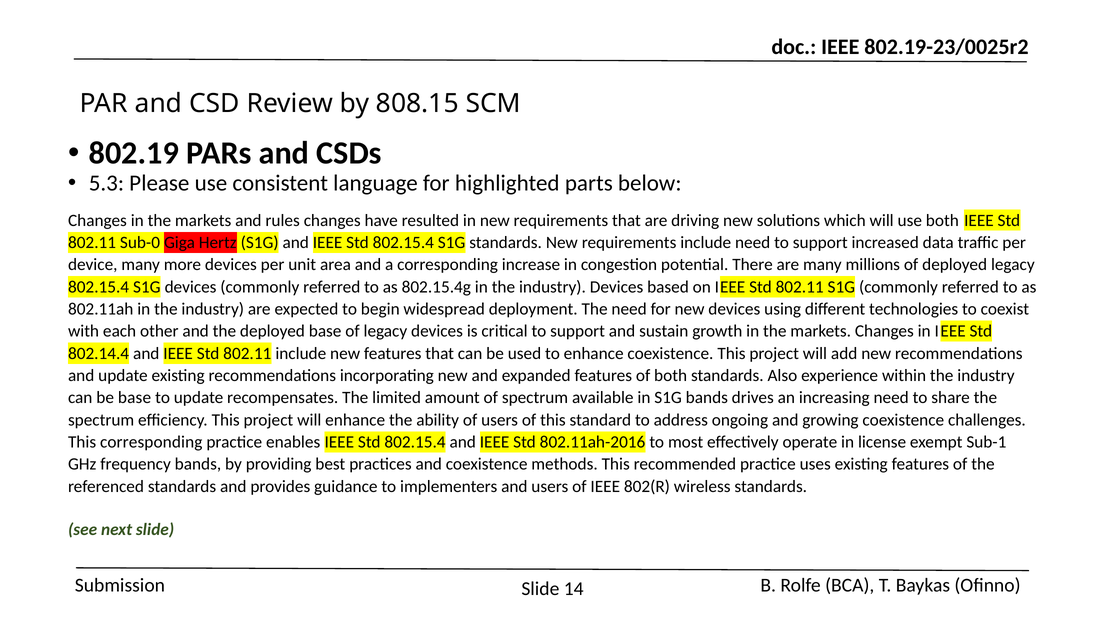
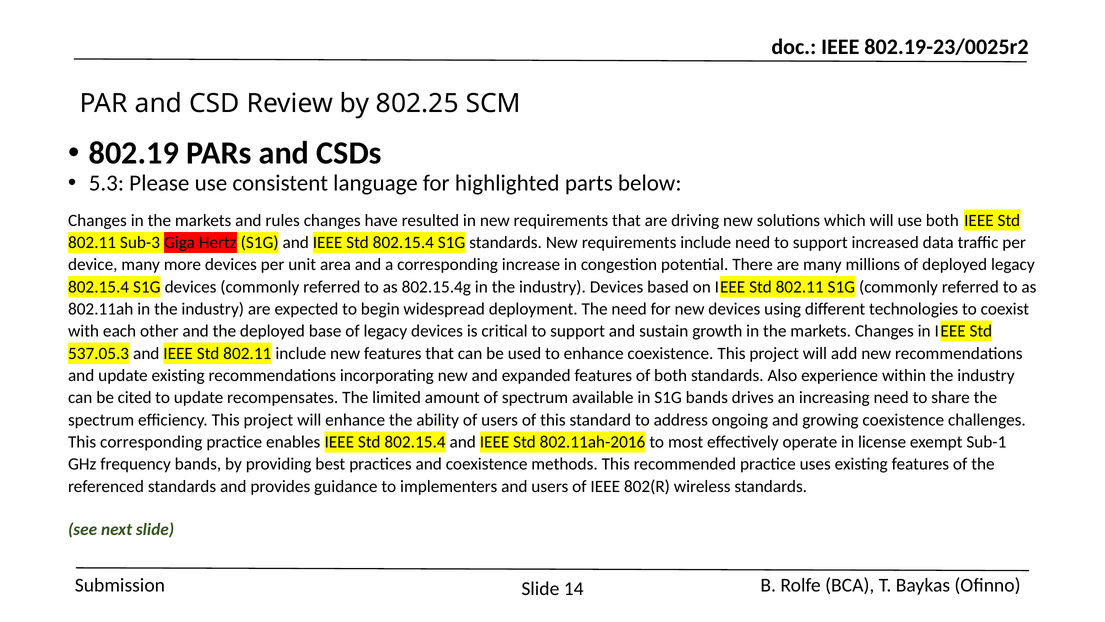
808.15: 808.15 -> 802.25 (417, 104)
Sub-0: Sub-0 -> Sub-3 (140, 242)
802.14.4: 802.14.4 -> 537.05.3 (99, 353)
be base: base -> cited (135, 397)
